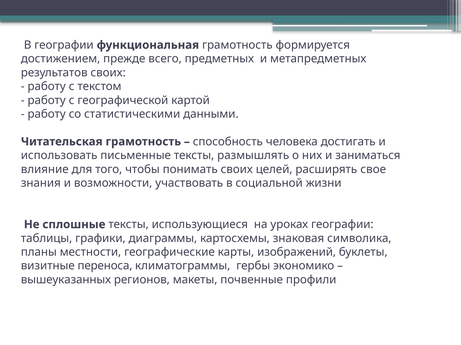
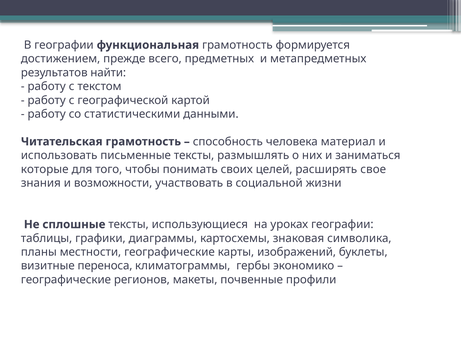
результатов своих: своих -> найти (108, 73)
достигать: достигать -> материал (348, 142)
влияние: влияние -> которые (45, 170)
вышеуказанных: вышеуказанных -> географические (66, 280)
